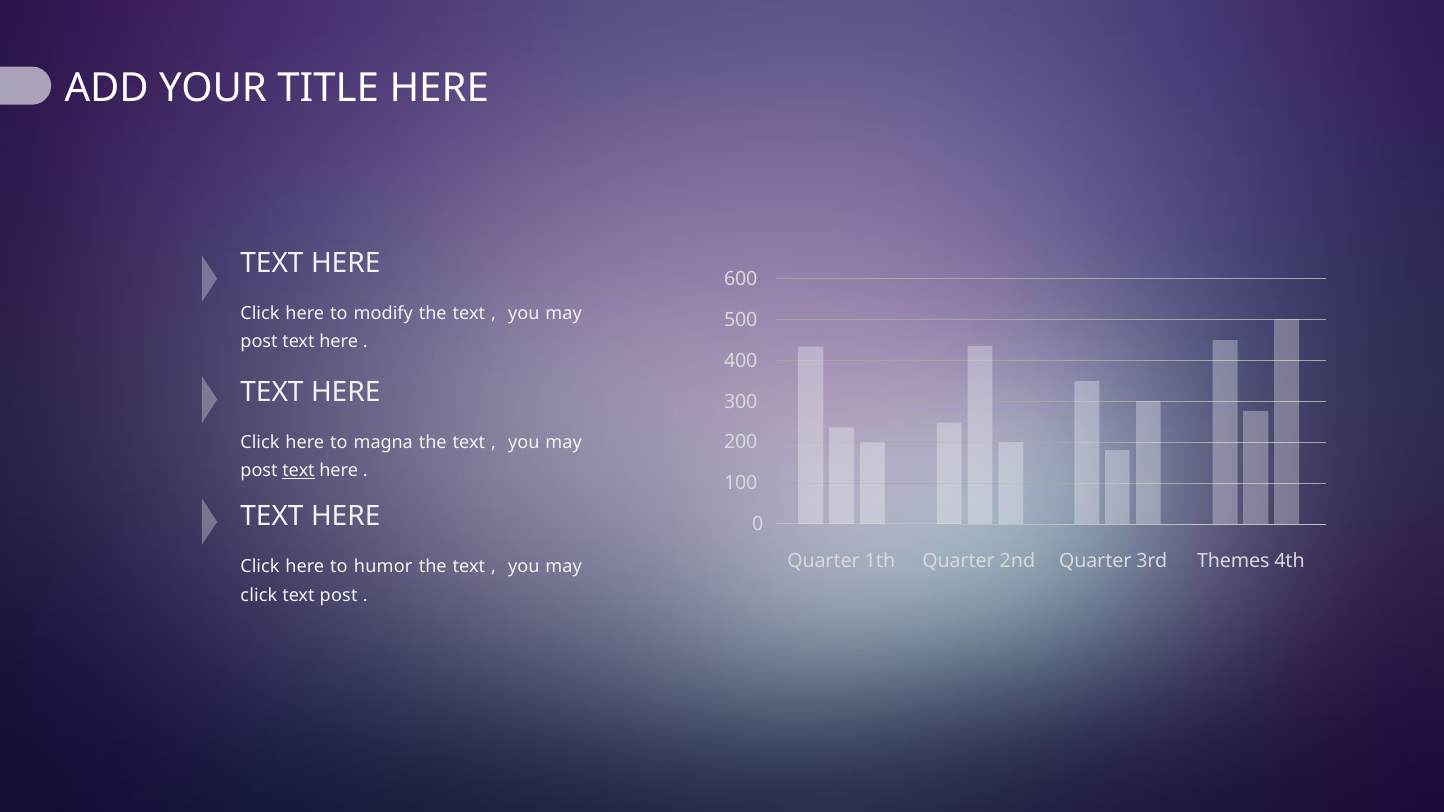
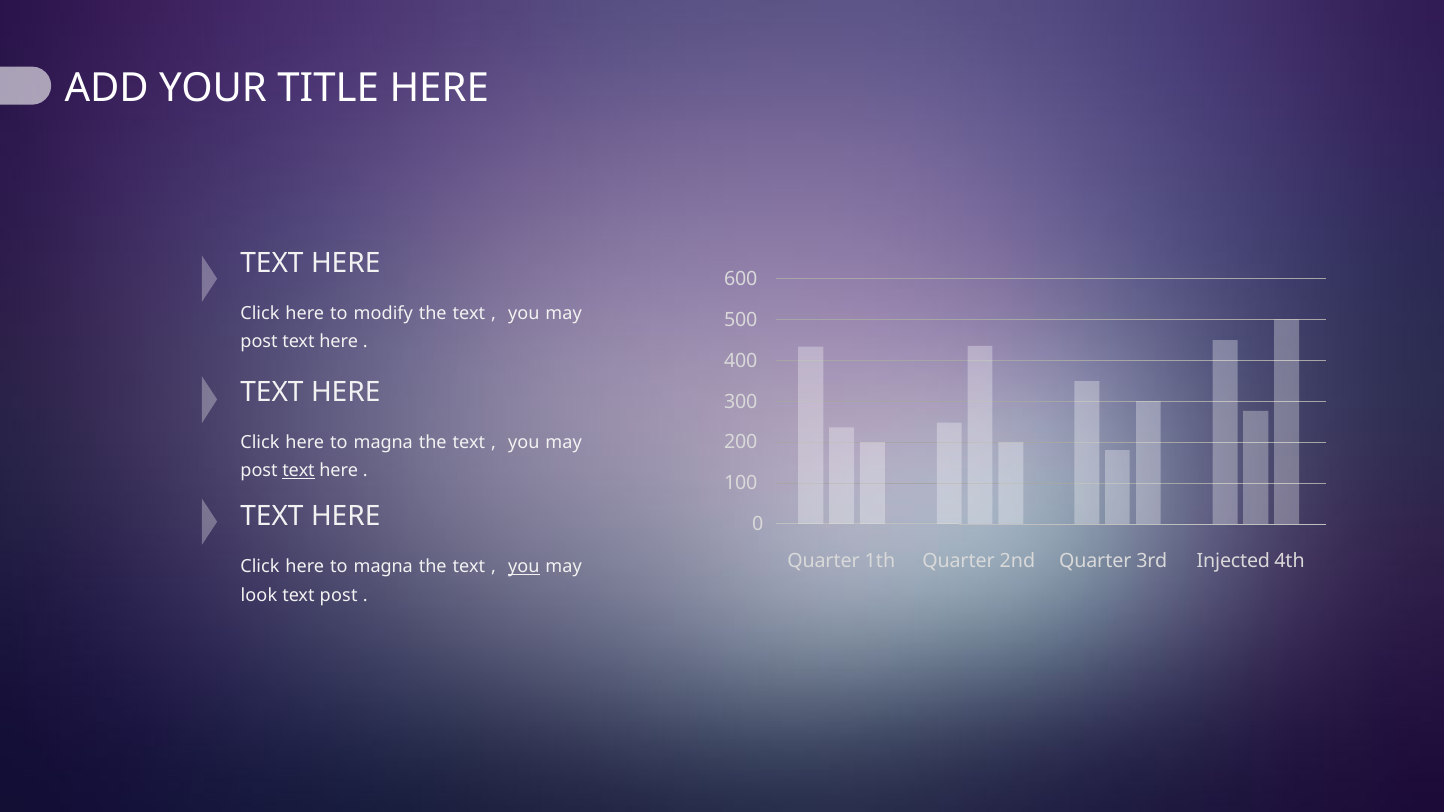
Themes: Themes -> Injected (1233, 561)
humor: humor -> magna (383, 567)
you underline: none -> present (524, 567)
click: click -> look (259, 595)
